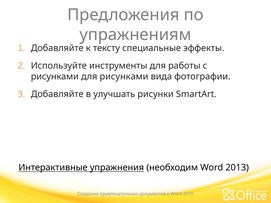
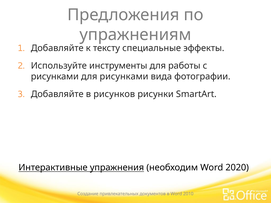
улучшать: улучшать -> рисунков (114, 94)
2013: 2013 -> 2020 (237, 168)
